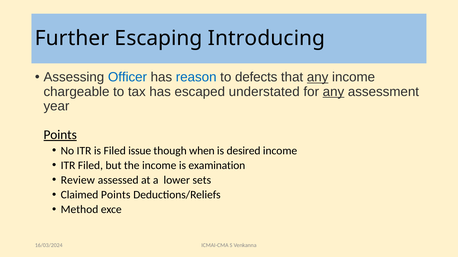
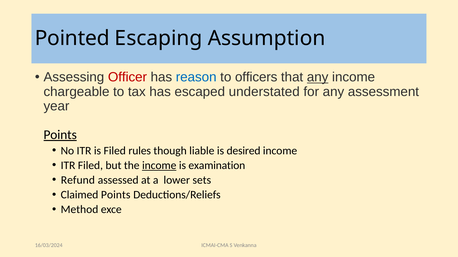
Further: Further -> Pointed (72, 38)
Introducing: Introducing -> Assumption (267, 38)
Officer colour: blue -> red (127, 77)
defects: defects -> officers (256, 77)
any underline: present -> none (333, 92)
issue: issue -> rules (140, 151)
when: when -> liable (202, 151)
income underline: none -> present (159, 166)
Review: Review -> Refund (78, 180)
